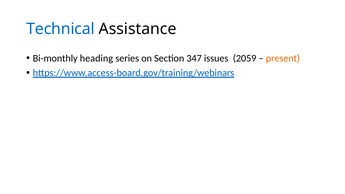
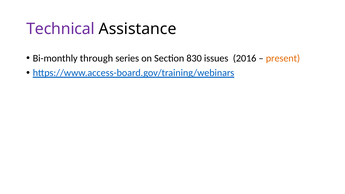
Technical colour: blue -> purple (61, 29)
heading: heading -> through (96, 58)
347: 347 -> 830 (194, 58)
2059: 2059 -> 2016 (245, 58)
